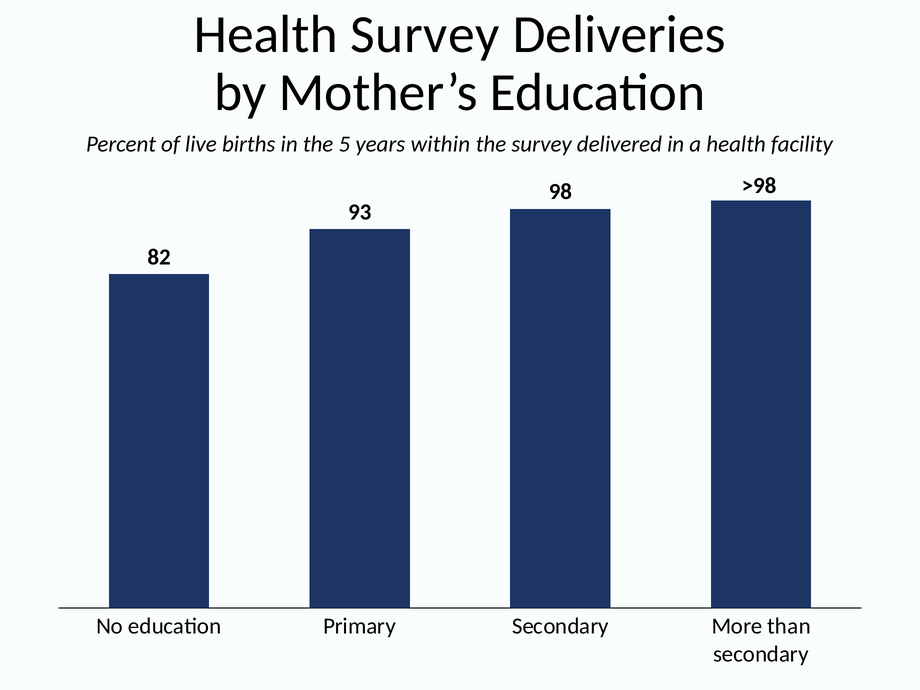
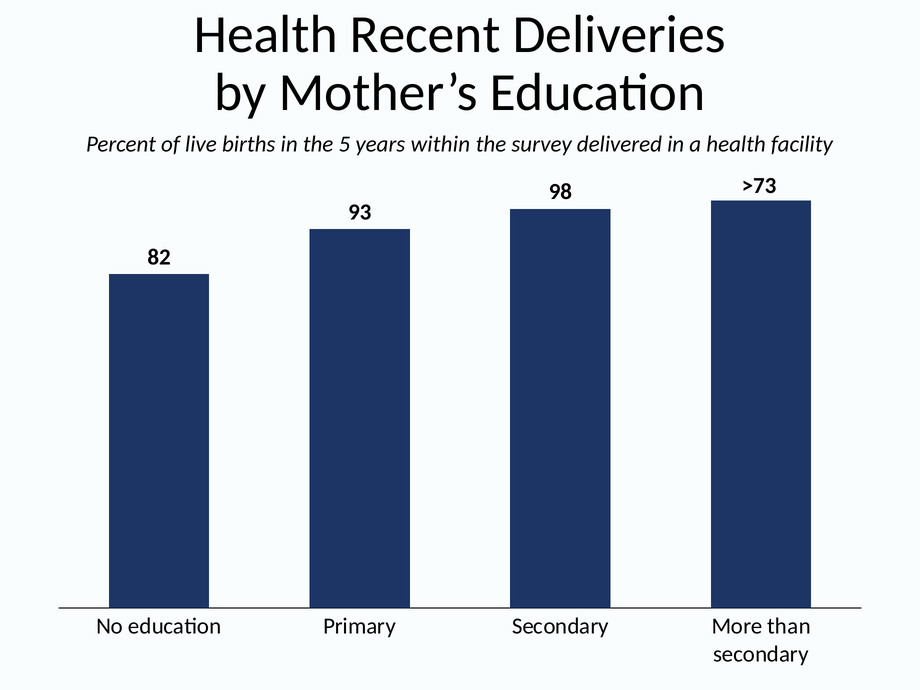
Health Survey: Survey -> Recent (425, 34)
>98: >98 -> >73 (759, 186)
